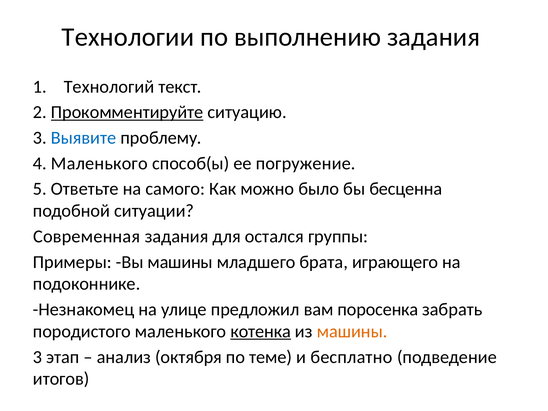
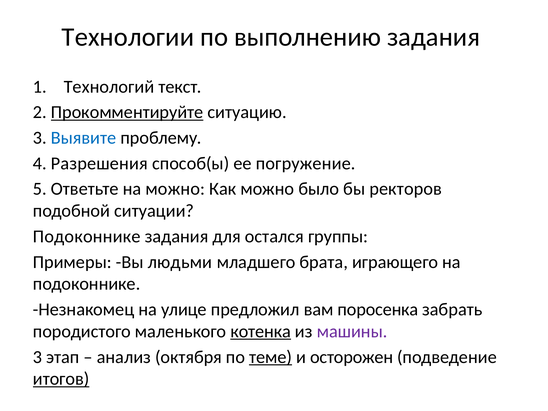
4 Маленького: Маленького -> Разрешения (99, 163)
на самого: самого -> можно (175, 189)
бесценна: бесценна -> ректоров (406, 189)
Современная: Современная -> Подоконнике (87, 236)
Вы машины: машины -> людьми (180, 262)
машины colour: orange -> purple (352, 331)
теме underline: none -> present (271, 357)
бесплатно: бесплатно -> осторожен (352, 357)
итогов underline: none -> present (61, 379)
